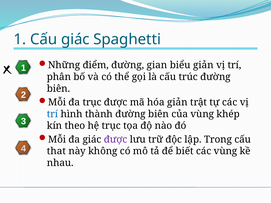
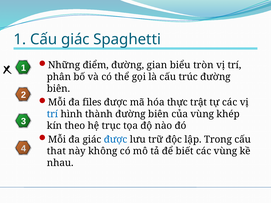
biểu giản: giản -> tròn (203, 65)
đa trục: trục -> files (92, 102)
hóa giản: giản -> thực (177, 102)
được colour: purple -> blue (116, 140)
